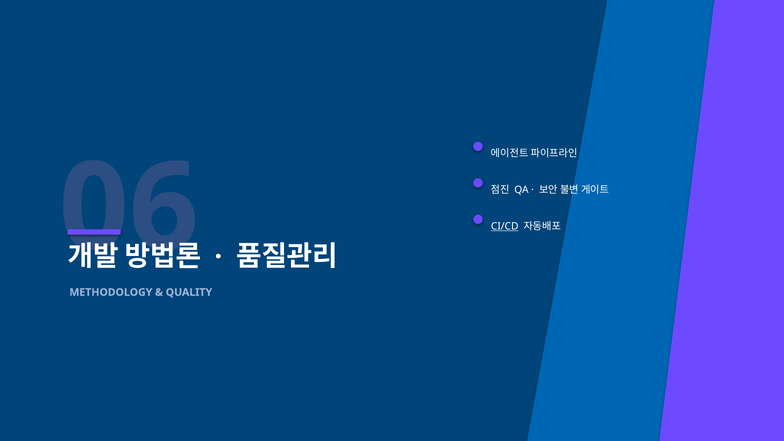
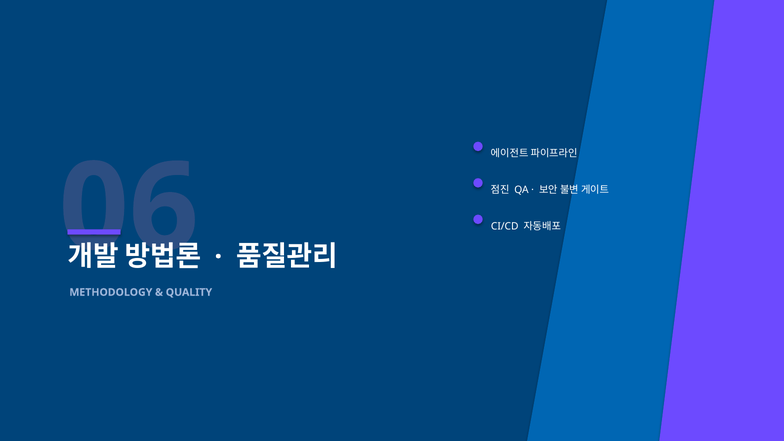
CI/CD underline: present -> none (505, 226)
